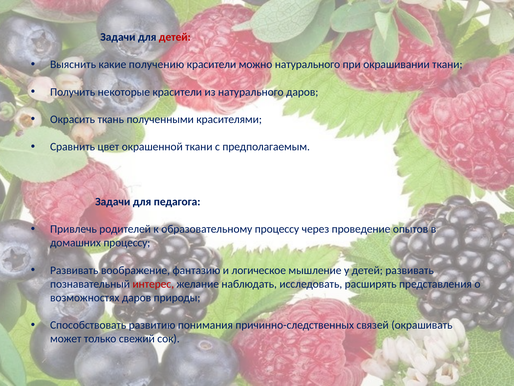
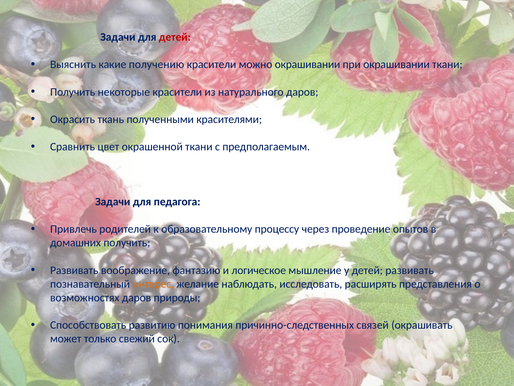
можно натурального: натурального -> окрашивании (308, 64)
домашних процессу: процессу -> получить (127, 243)
интерес colour: red -> orange (153, 284)
